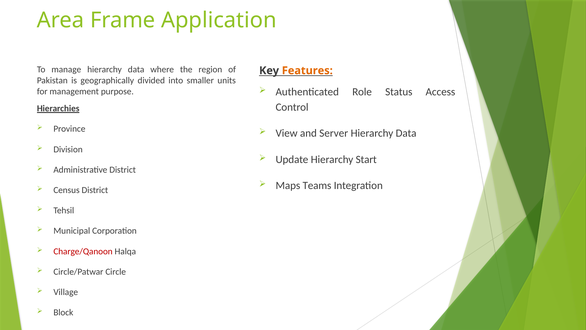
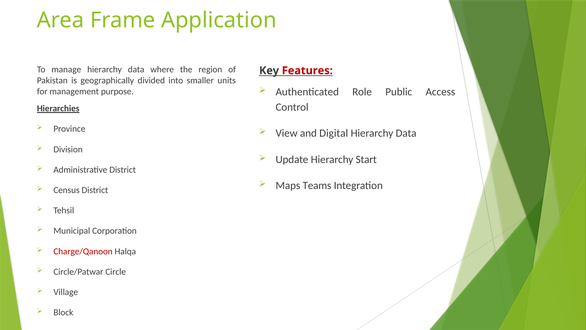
Features colour: orange -> red (307, 71)
Status: Status -> Public (399, 92)
Server: Server -> Digital (334, 133)
